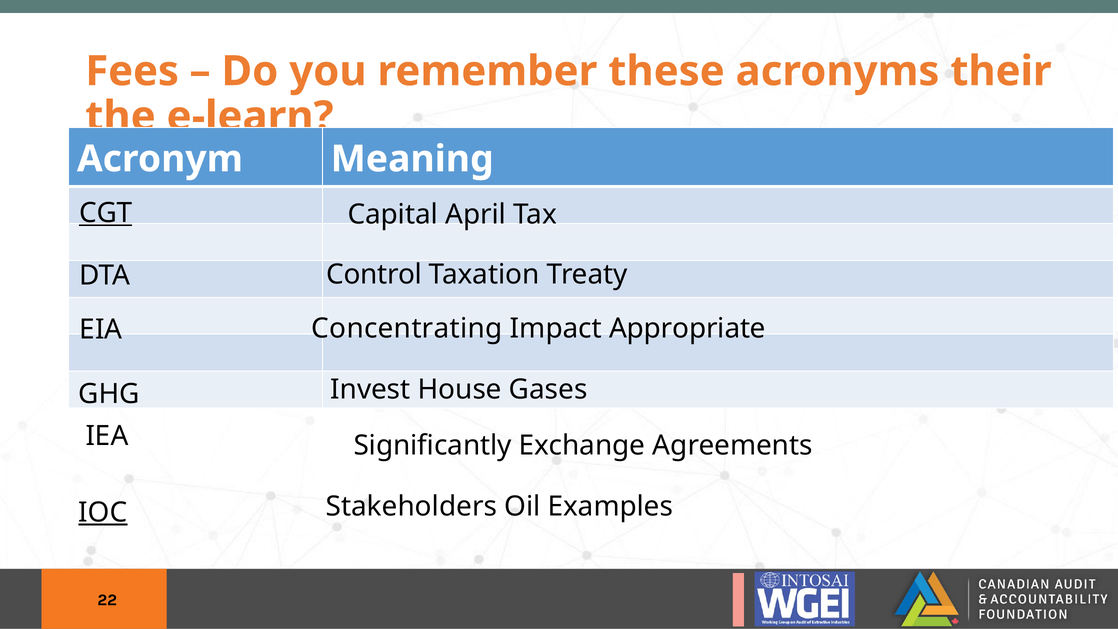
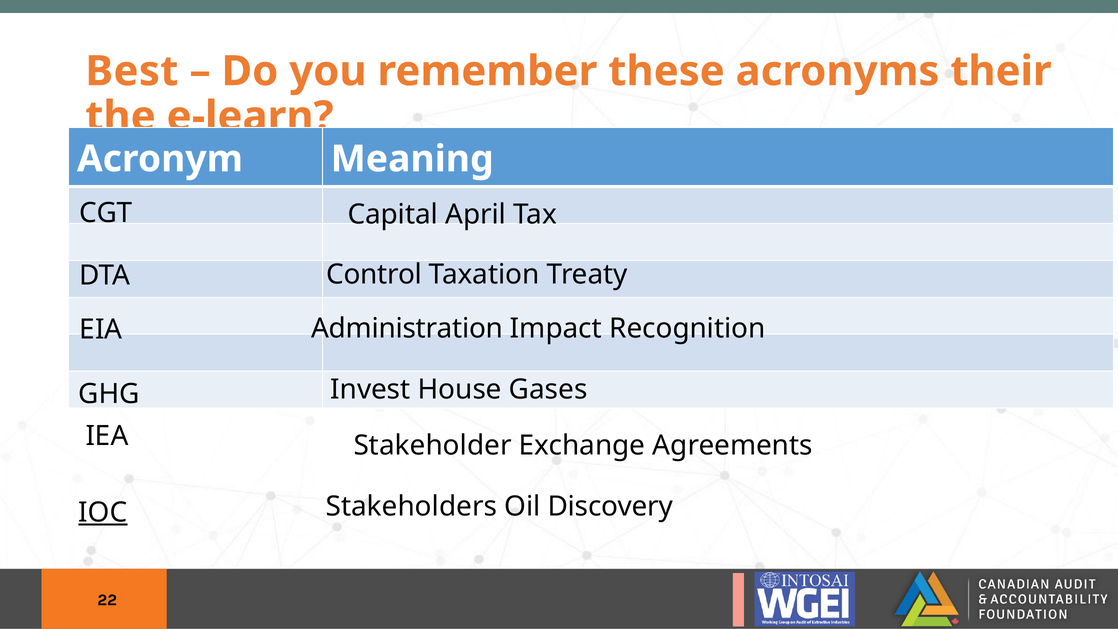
Fees: Fees -> Best (132, 71)
CGT underline: present -> none (106, 213)
Concentrating: Concentrating -> Administration (407, 328)
Appropriate: Appropriate -> Recognition (687, 328)
Significantly: Significantly -> Stakeholder (433, 445)
Examples: Examples -> Discovery (610, 506)
